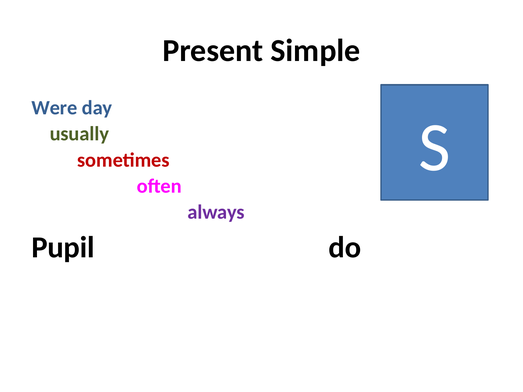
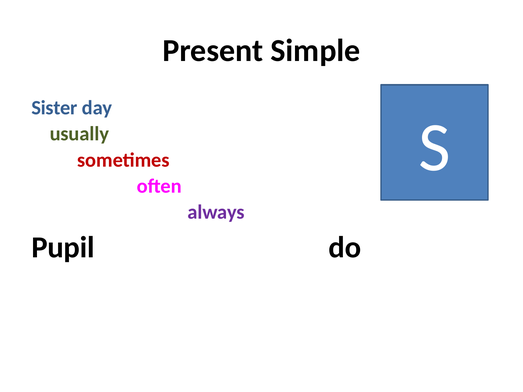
Were: Were -> Sister (54, 108)
